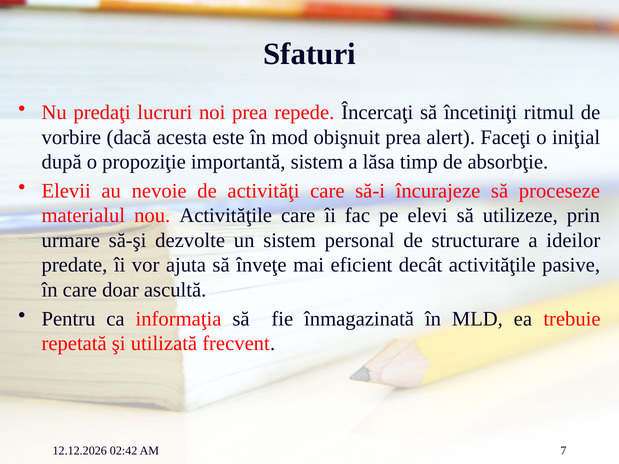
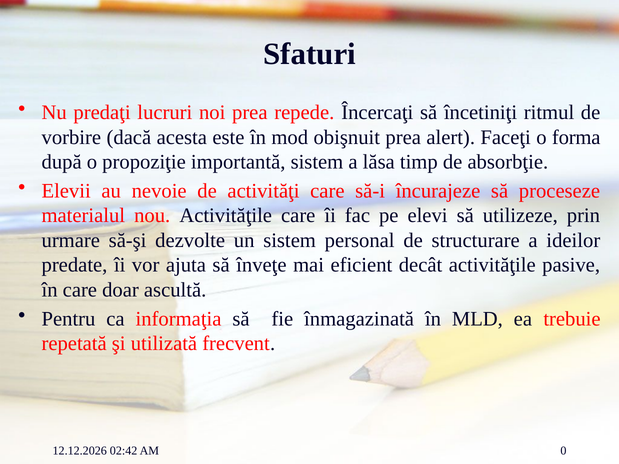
iniţial: iniţial -> forma (576, 137)
7: 7 -> 0 (563, 451)
